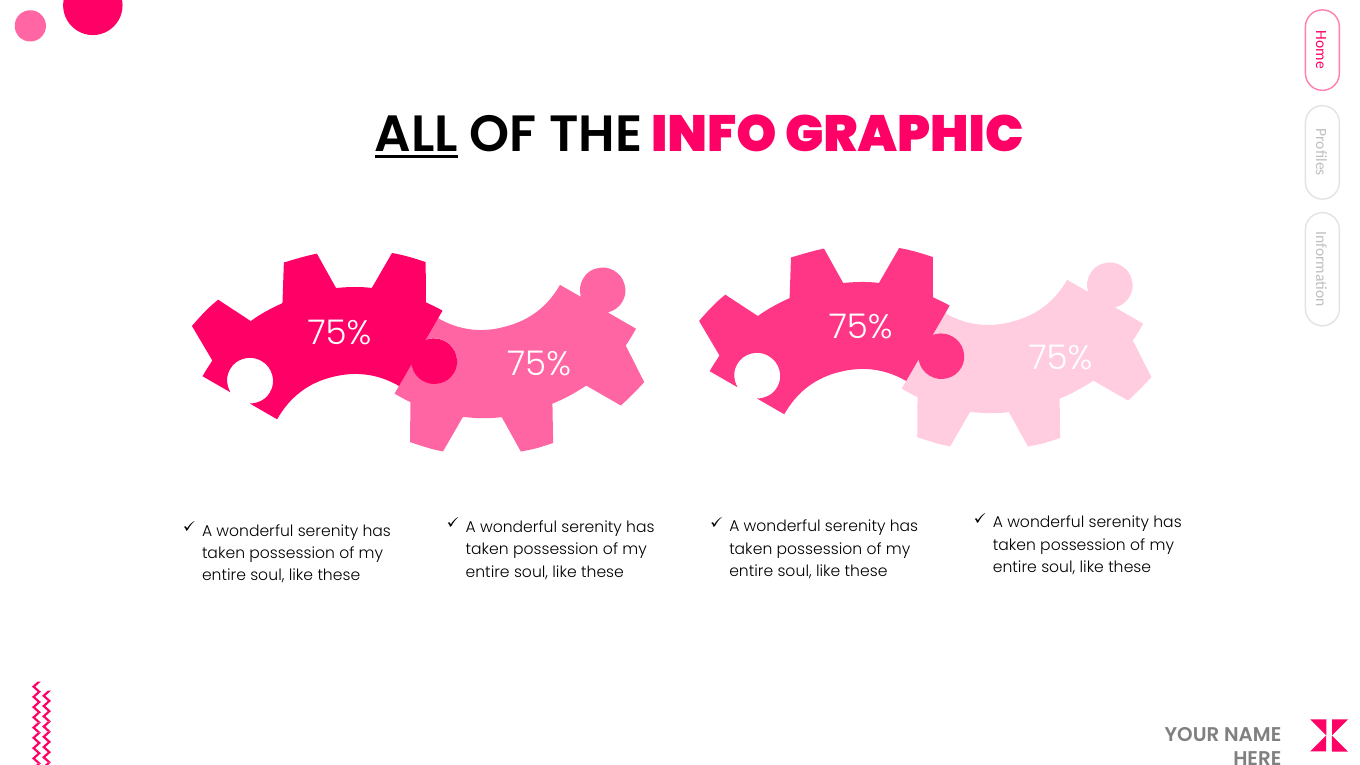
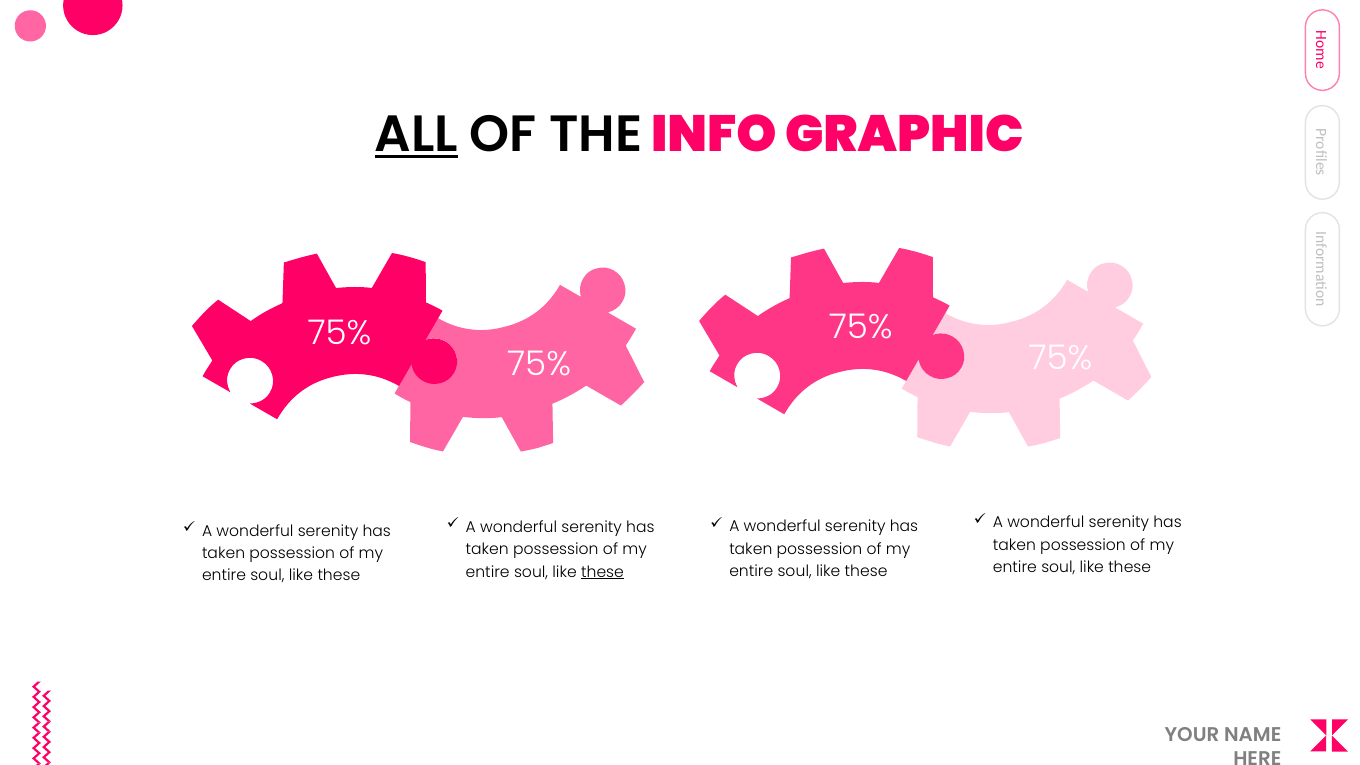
these underline: none -> present (602, 572)
